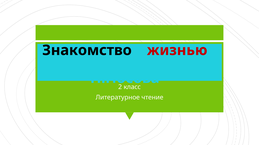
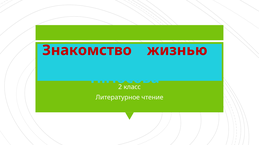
Знакомство colour: black -> red (87, 50)
